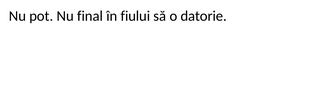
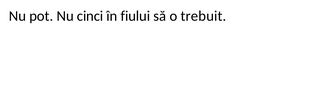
final: final -> cinci (90, 16)
datorie: datorie -> trebuit (204, 16)
